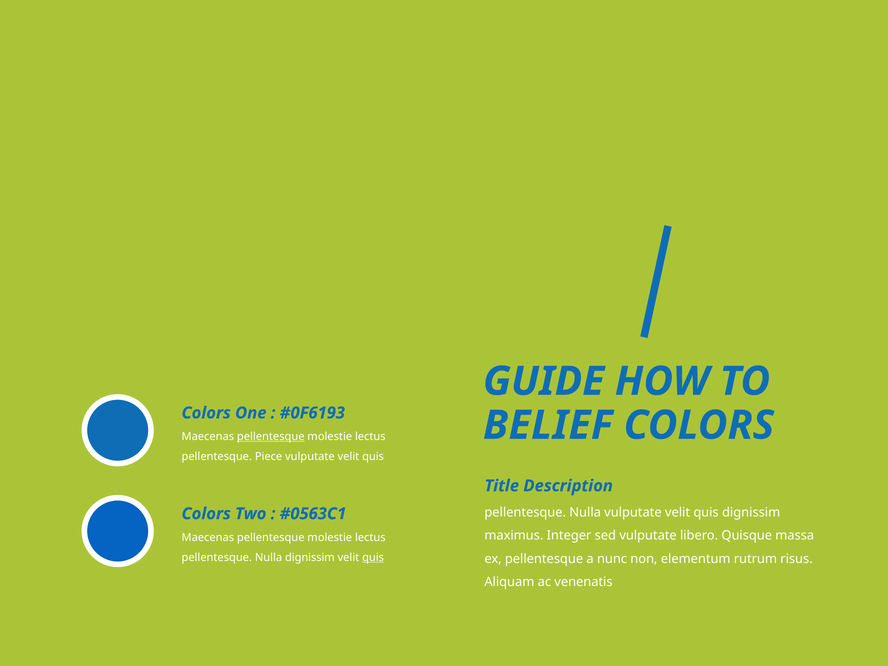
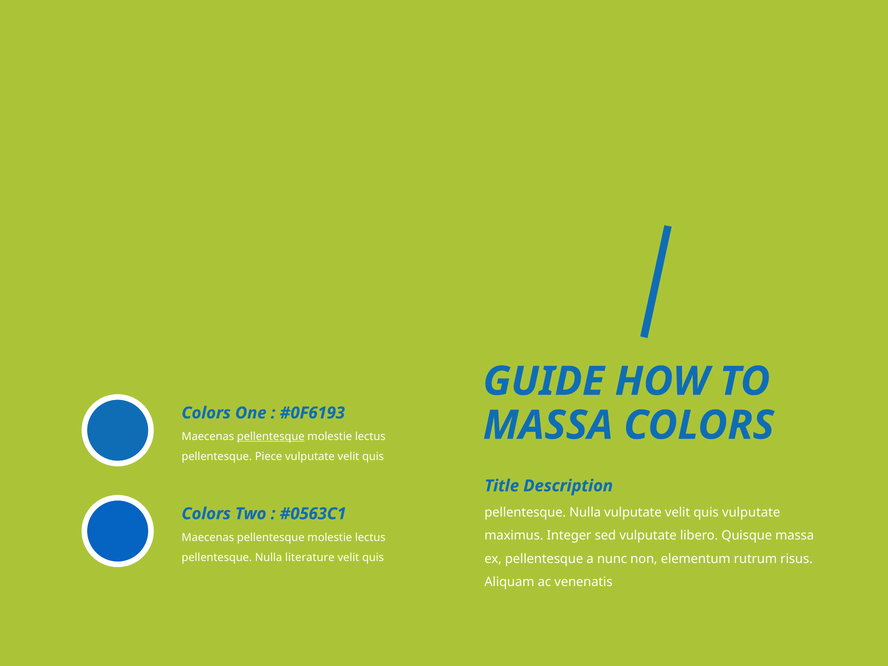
BELIEF: BELIEF -> MASSA (548, 425)
quis dignissim: dignissim -> vulputate (751, 512)
Nulla dignissim: dignissim -> literature (310, 557)
quis underline: present -> none (373, 557)
